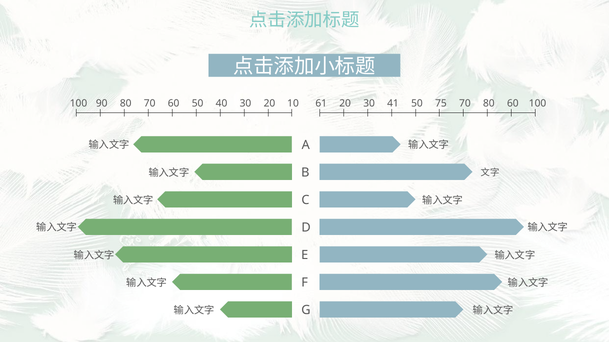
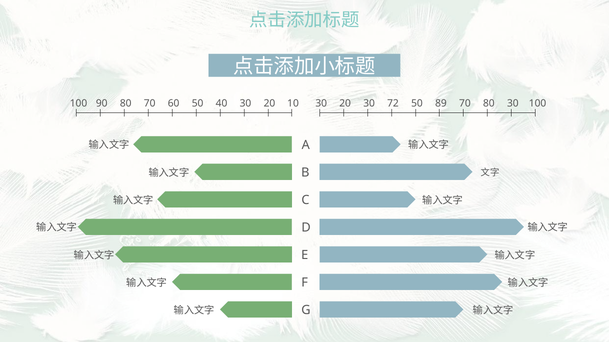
100 61: 61 -> 30 (321, 104)
41: 41 -> 72 (393, 104)
75: 75 -> 89 (441, 104)
80 60: 60 -> 30 (513, 104)
